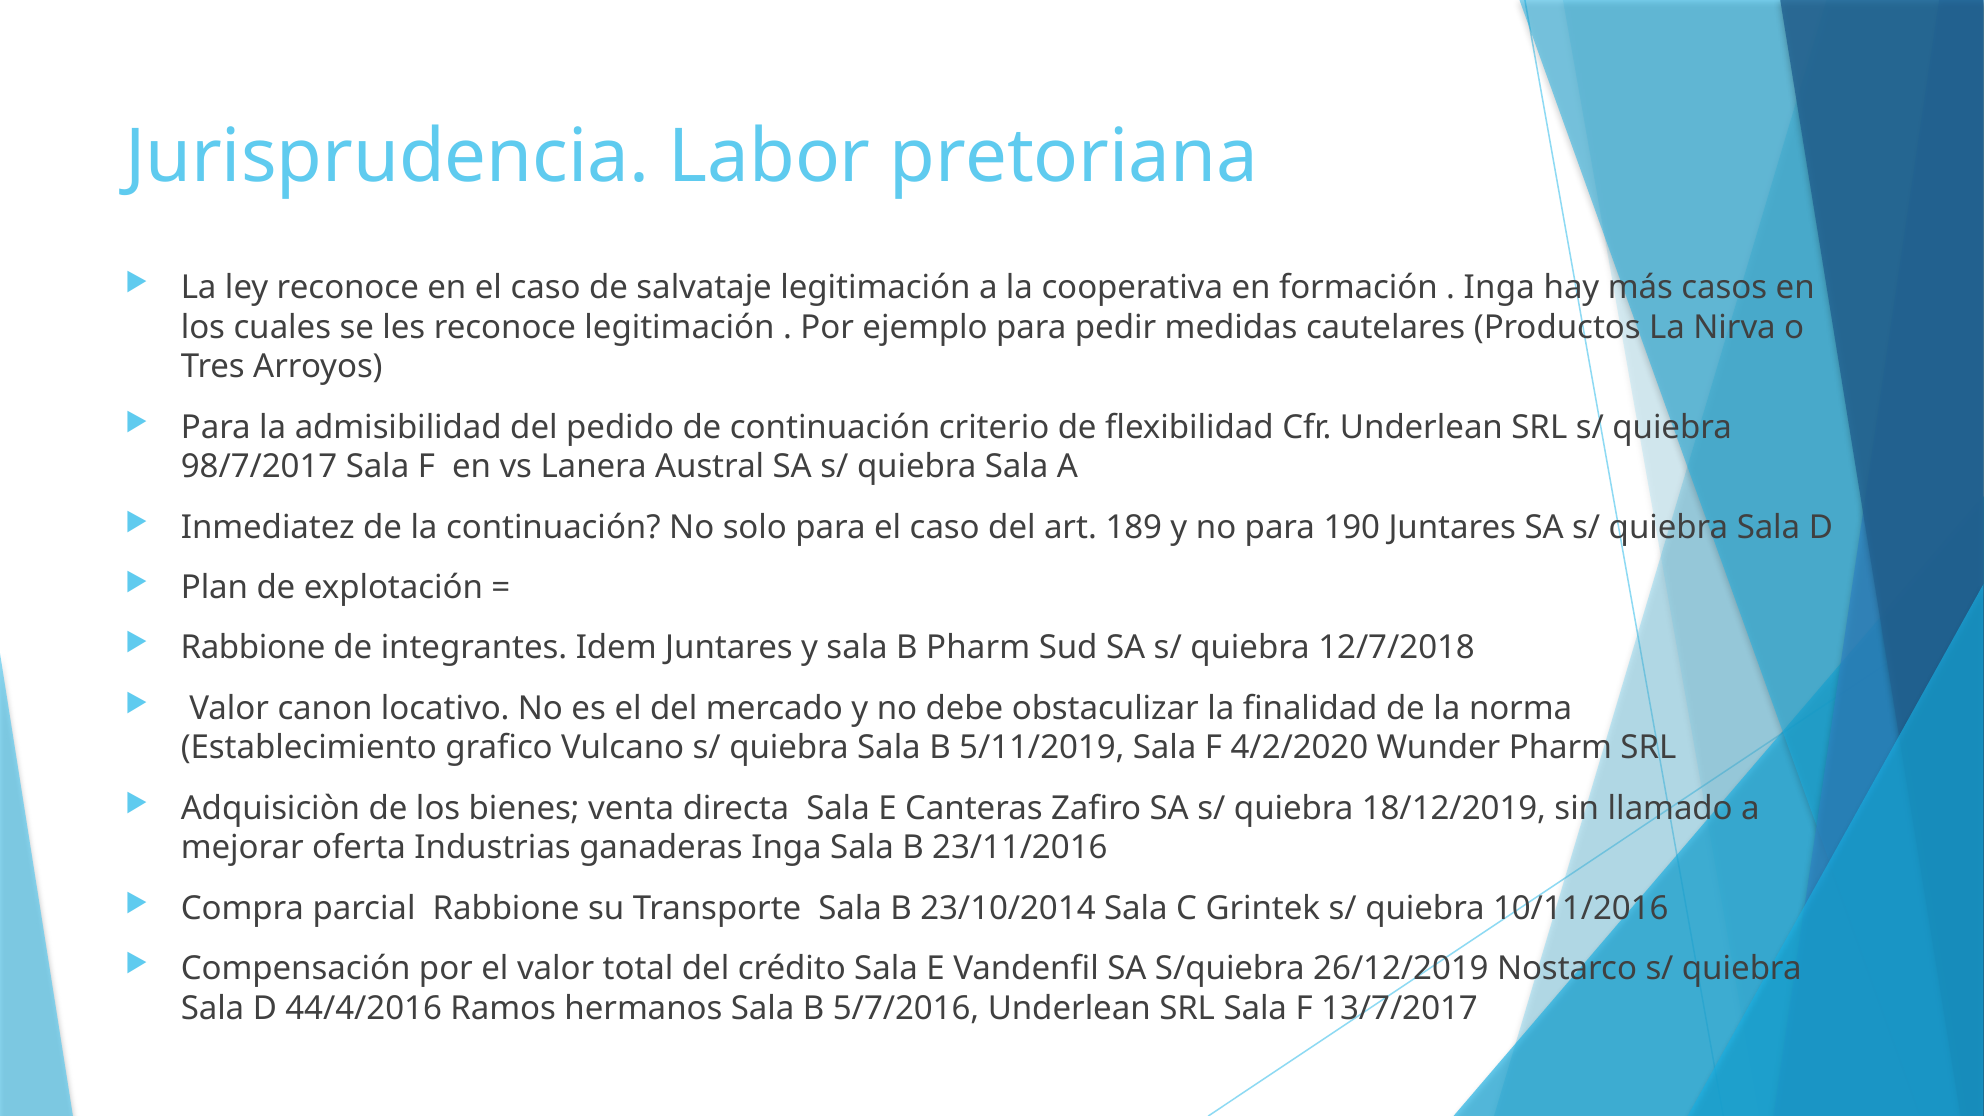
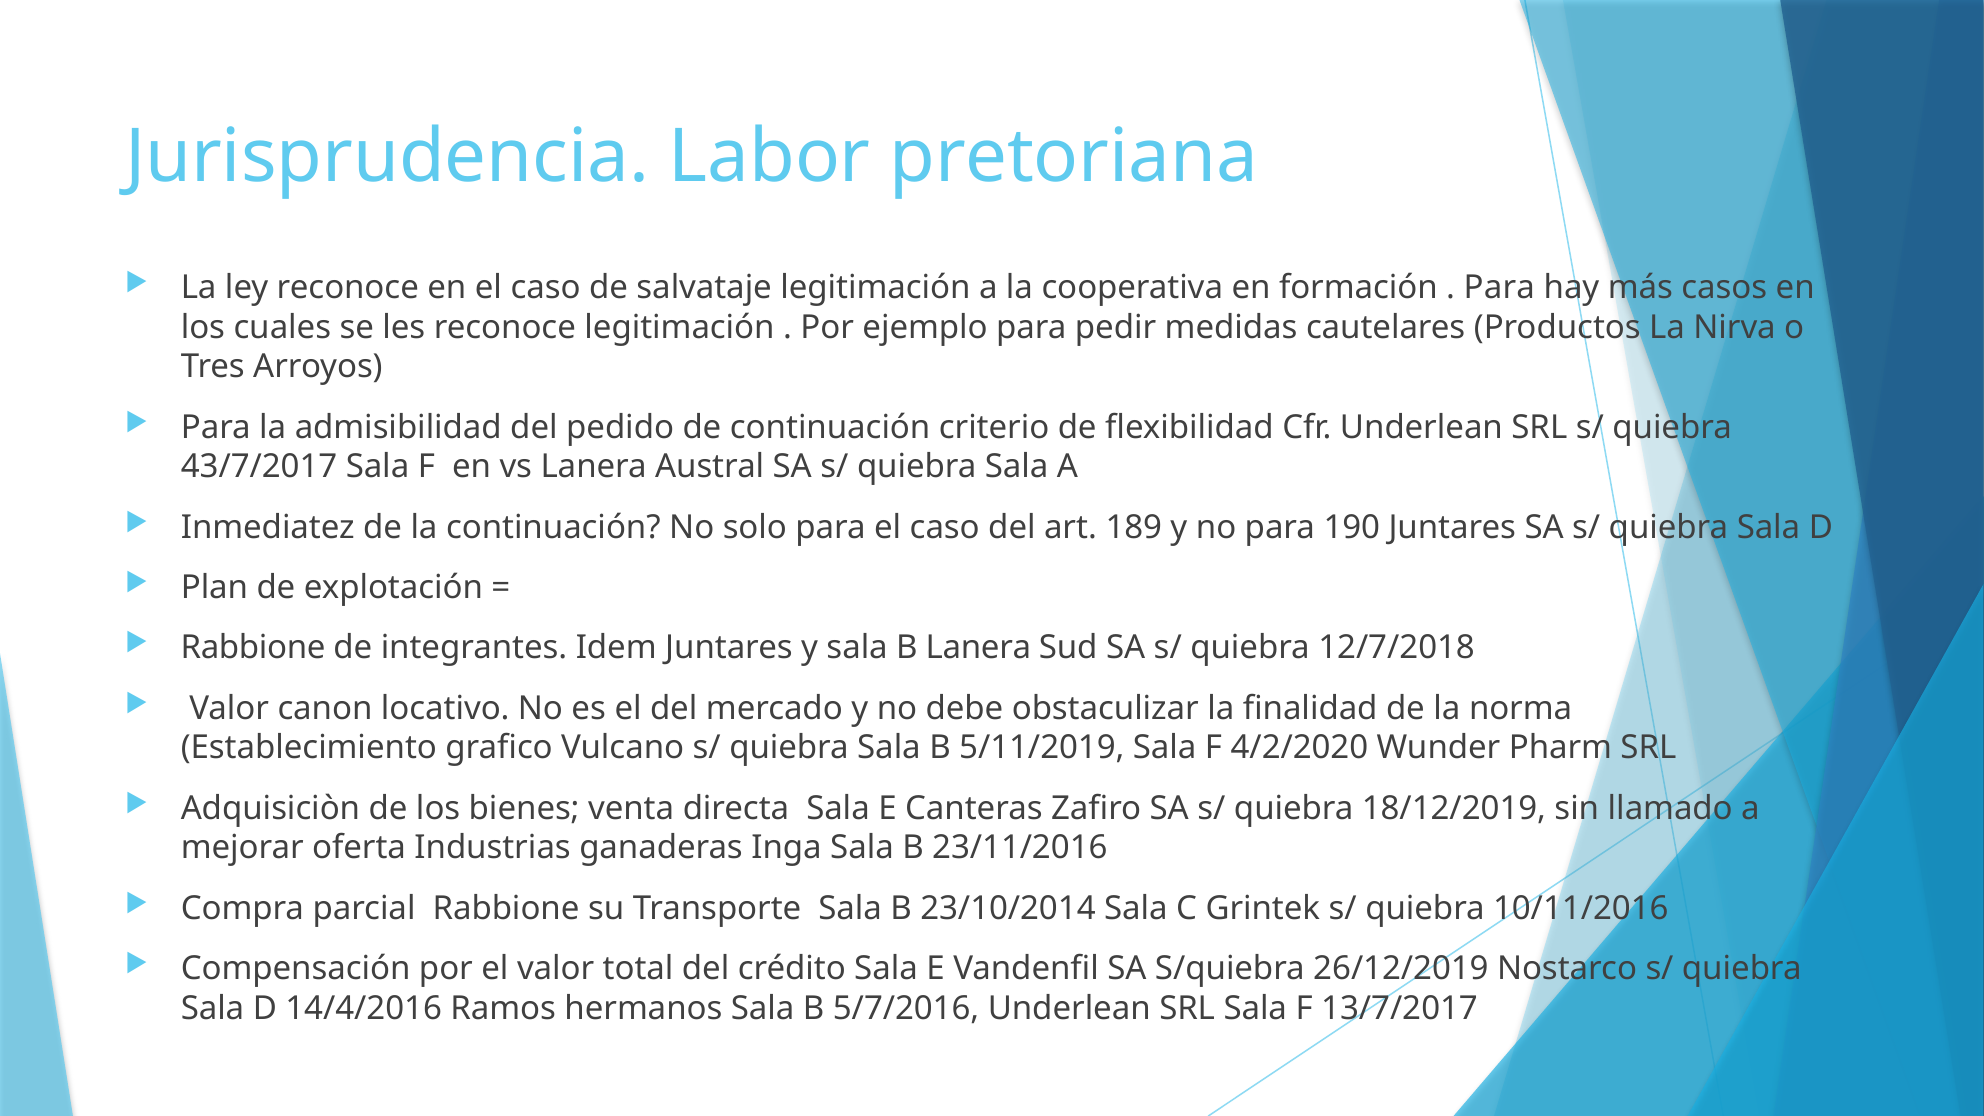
Inga: Inga -> Para (1499, 288)
98/7/2017: 98/7/2017 -> 43/7/2017 (259, 467)
B Pharm: Pharm -> Lanera (978, 648)
44/4/2016: 44/4/2016 -> 14/4/2016 (364, 1008)
